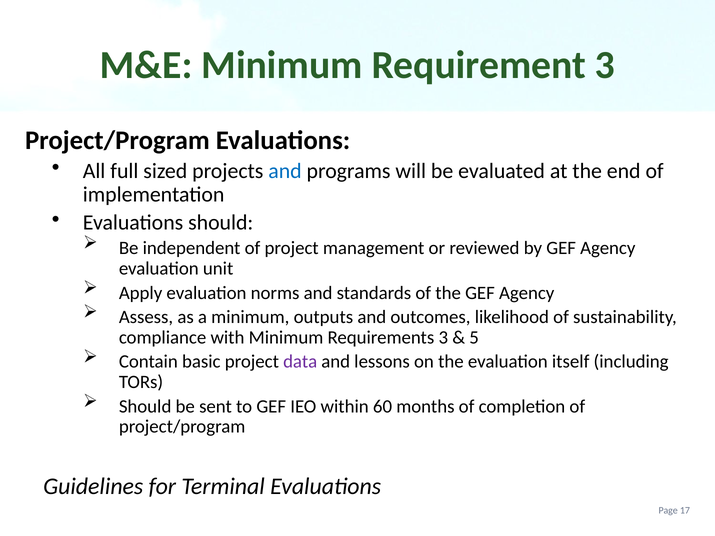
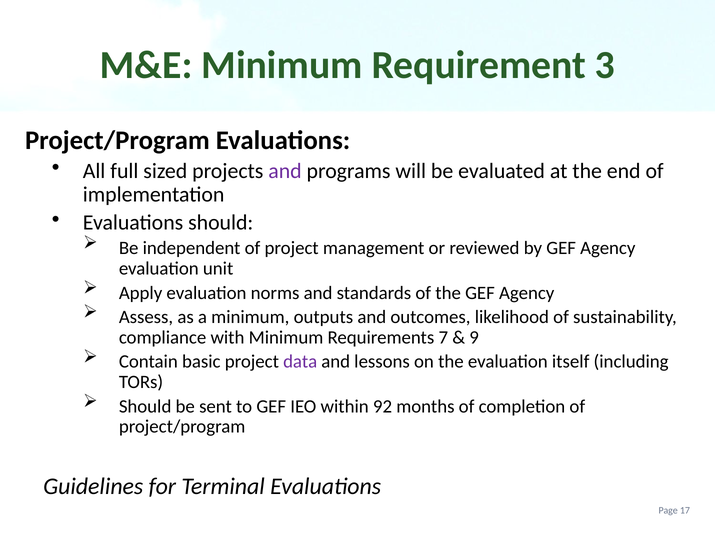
and colour: blue -> purple (285, 171)
Requirements 3: 3 -> 7 (443, 338)
5: 5 -> 9 (474, 338)
60: 60 -> 92 (383, 407)
